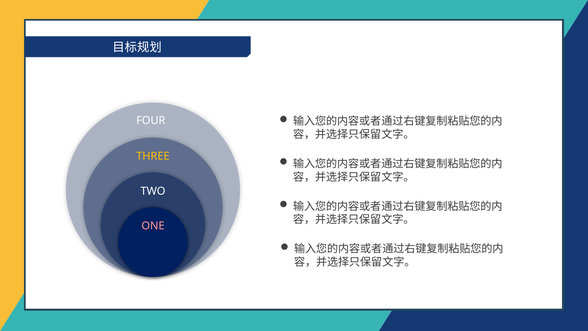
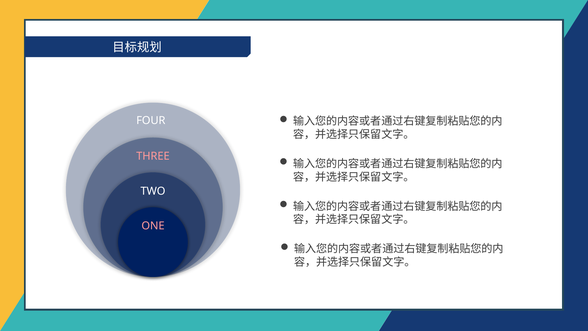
THREE colour: yellow -> pink (153, 156)
